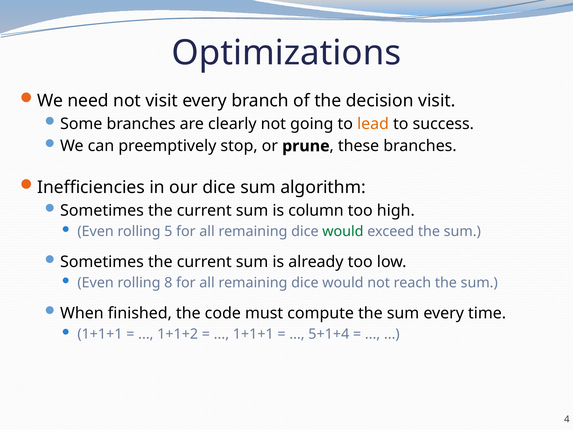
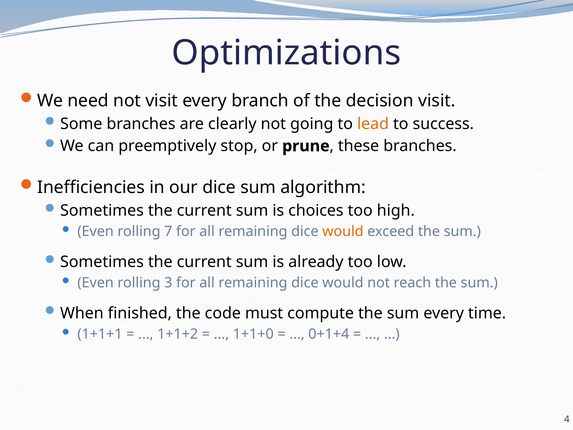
column: column -> choices (316, 211)
5: 5 -> 7 (168, 231)
would colour: green -> orange (343, 231)
8: 8 -> 3 (168, 283)
1+1+1: 1+1+1 -> 1+1+0 (253, 334)
5+1+4: 5+1+4 -> 0+1+4 (329, 334)
